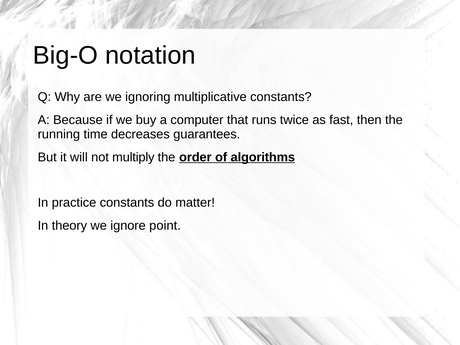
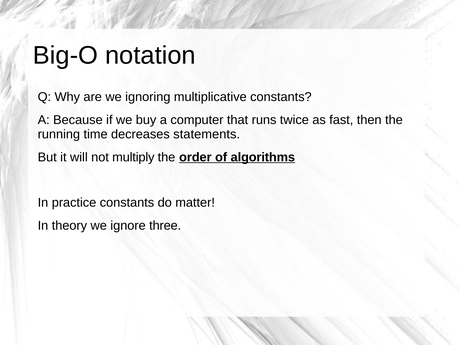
guarantees: guarantees -> statements (207, 134)
point: point -> three (165, 225)
